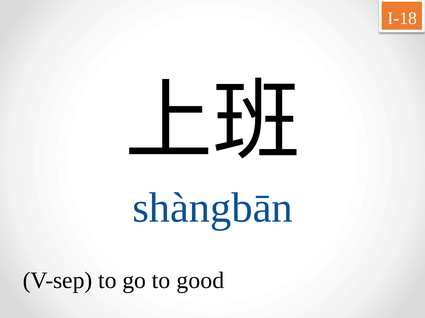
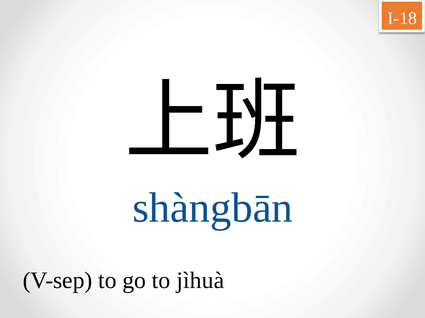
good: good -> jìhuà (200, 281)
